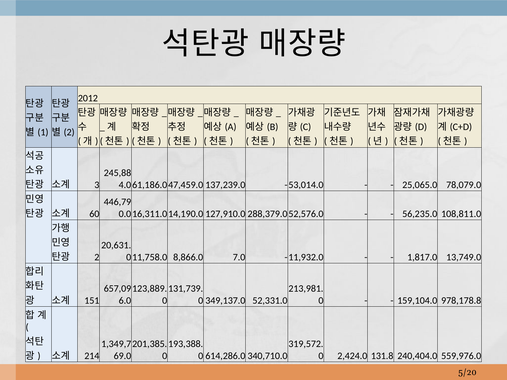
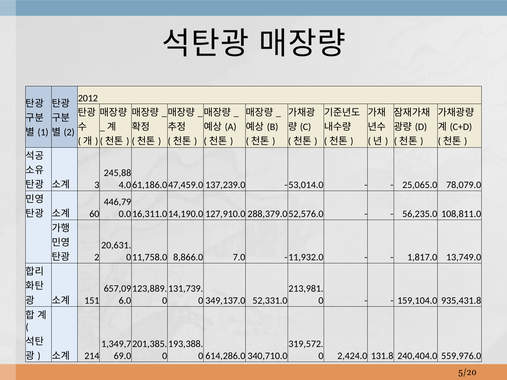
978,178.8: 978,178.8 -> 935,431.8 (461, 301)
